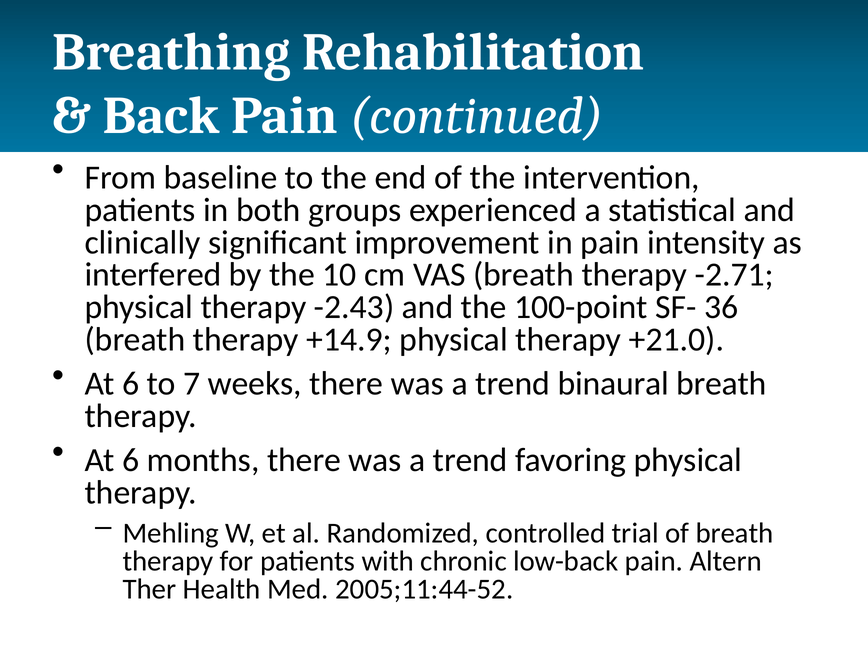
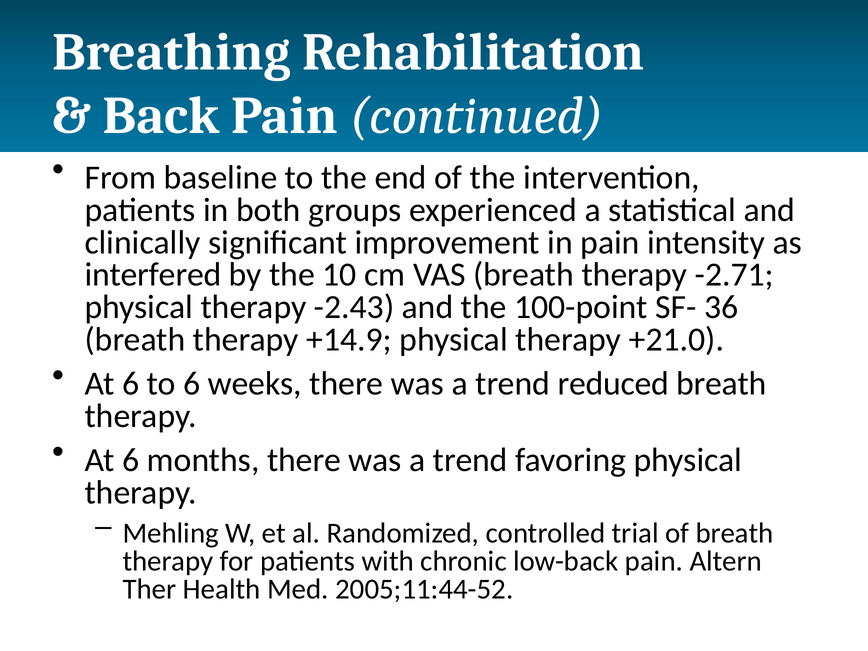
to 7: 7 -> 6 (192, 384)
binaural: binaural -> reduced (613, 384)
